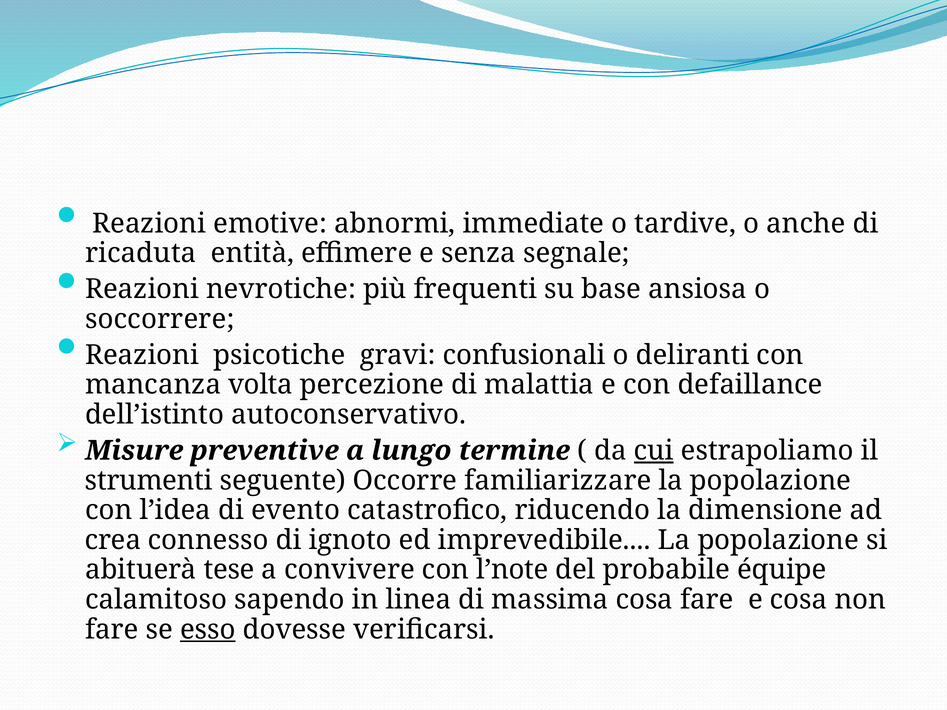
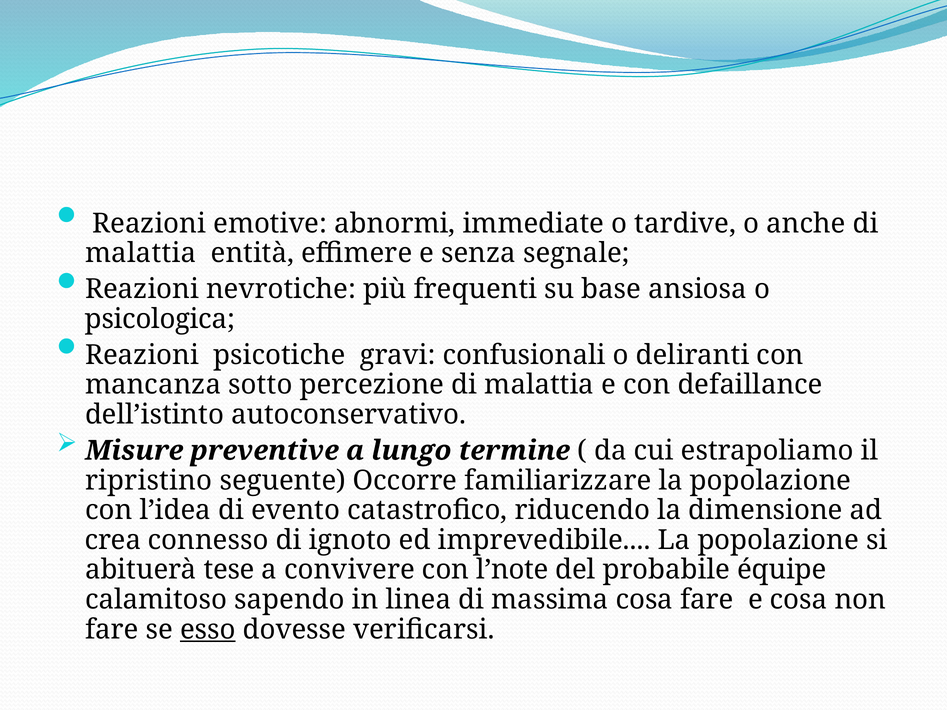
ricaduta: ricaduta -> malattia (141, 253)
soccorrere: soccorrere -> psicologica (160, 319)
volta: volta -> sotto (260, 385)
cui underline: present -> none (654, 451)
strumenti: strumenti -> ripristino (149, 481)
